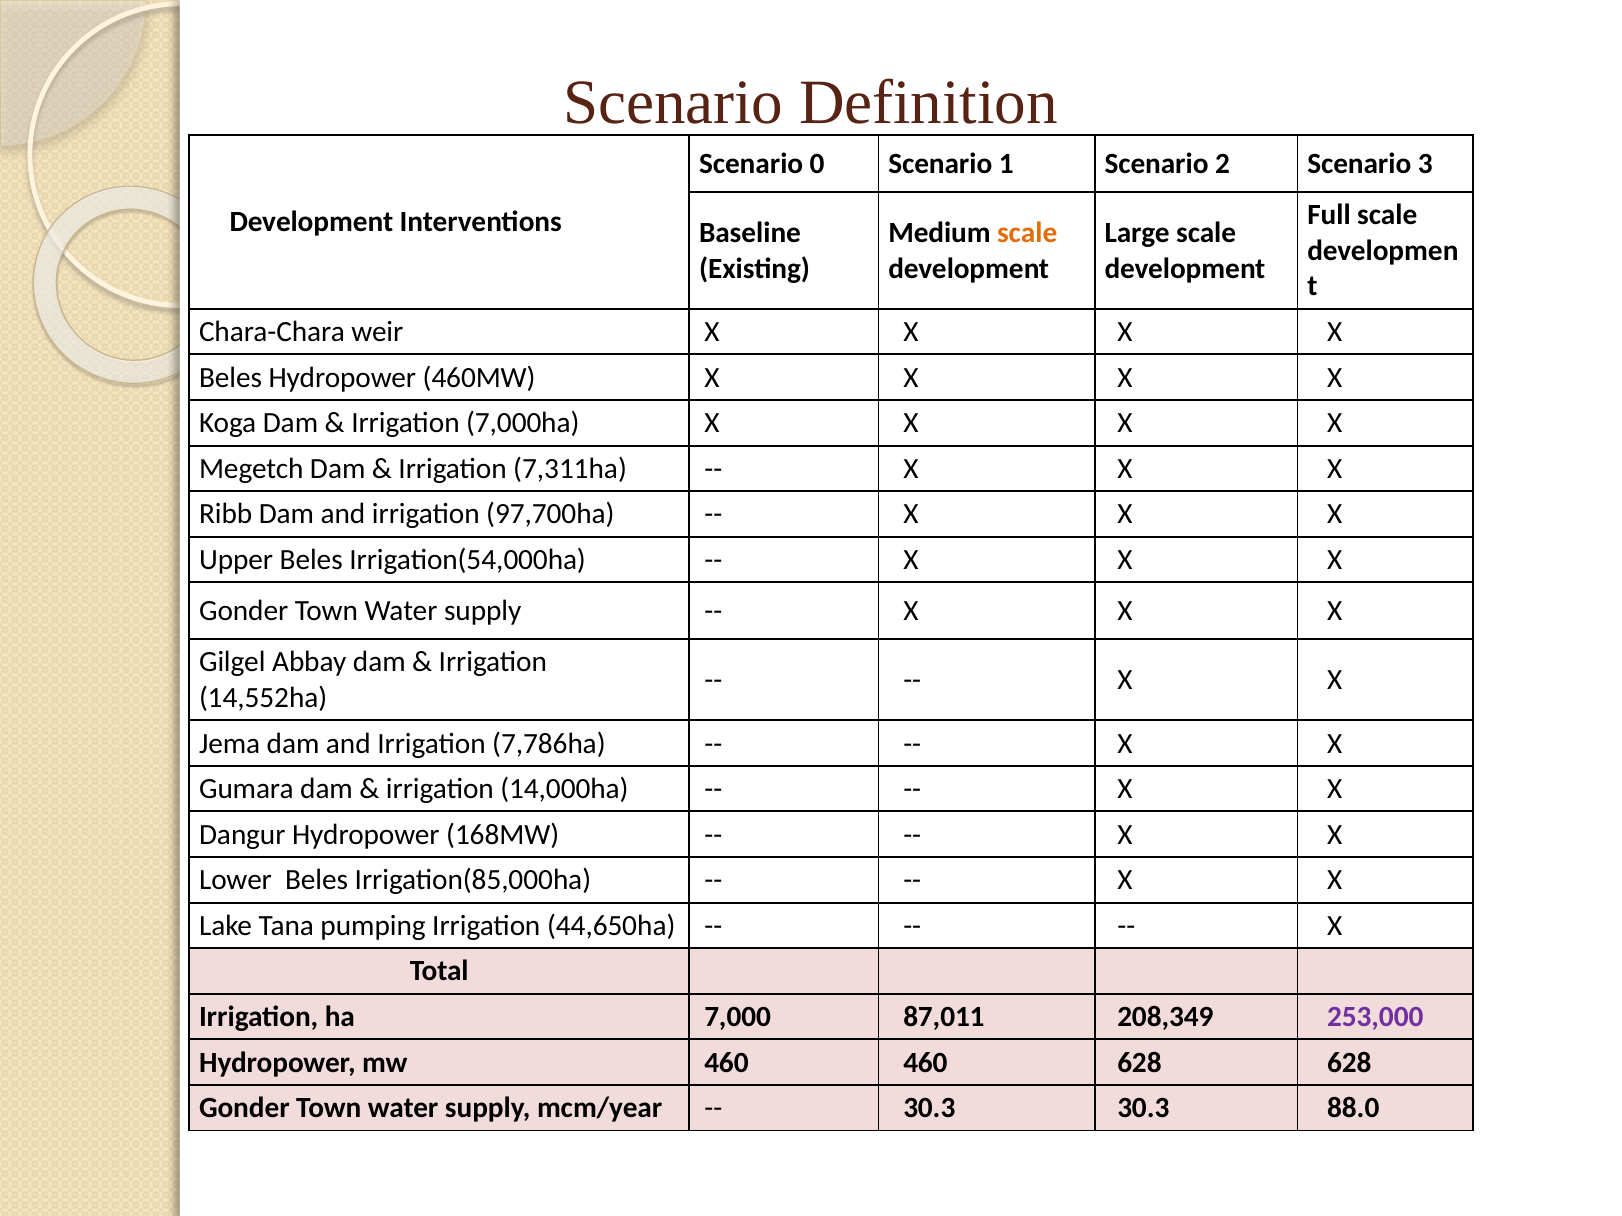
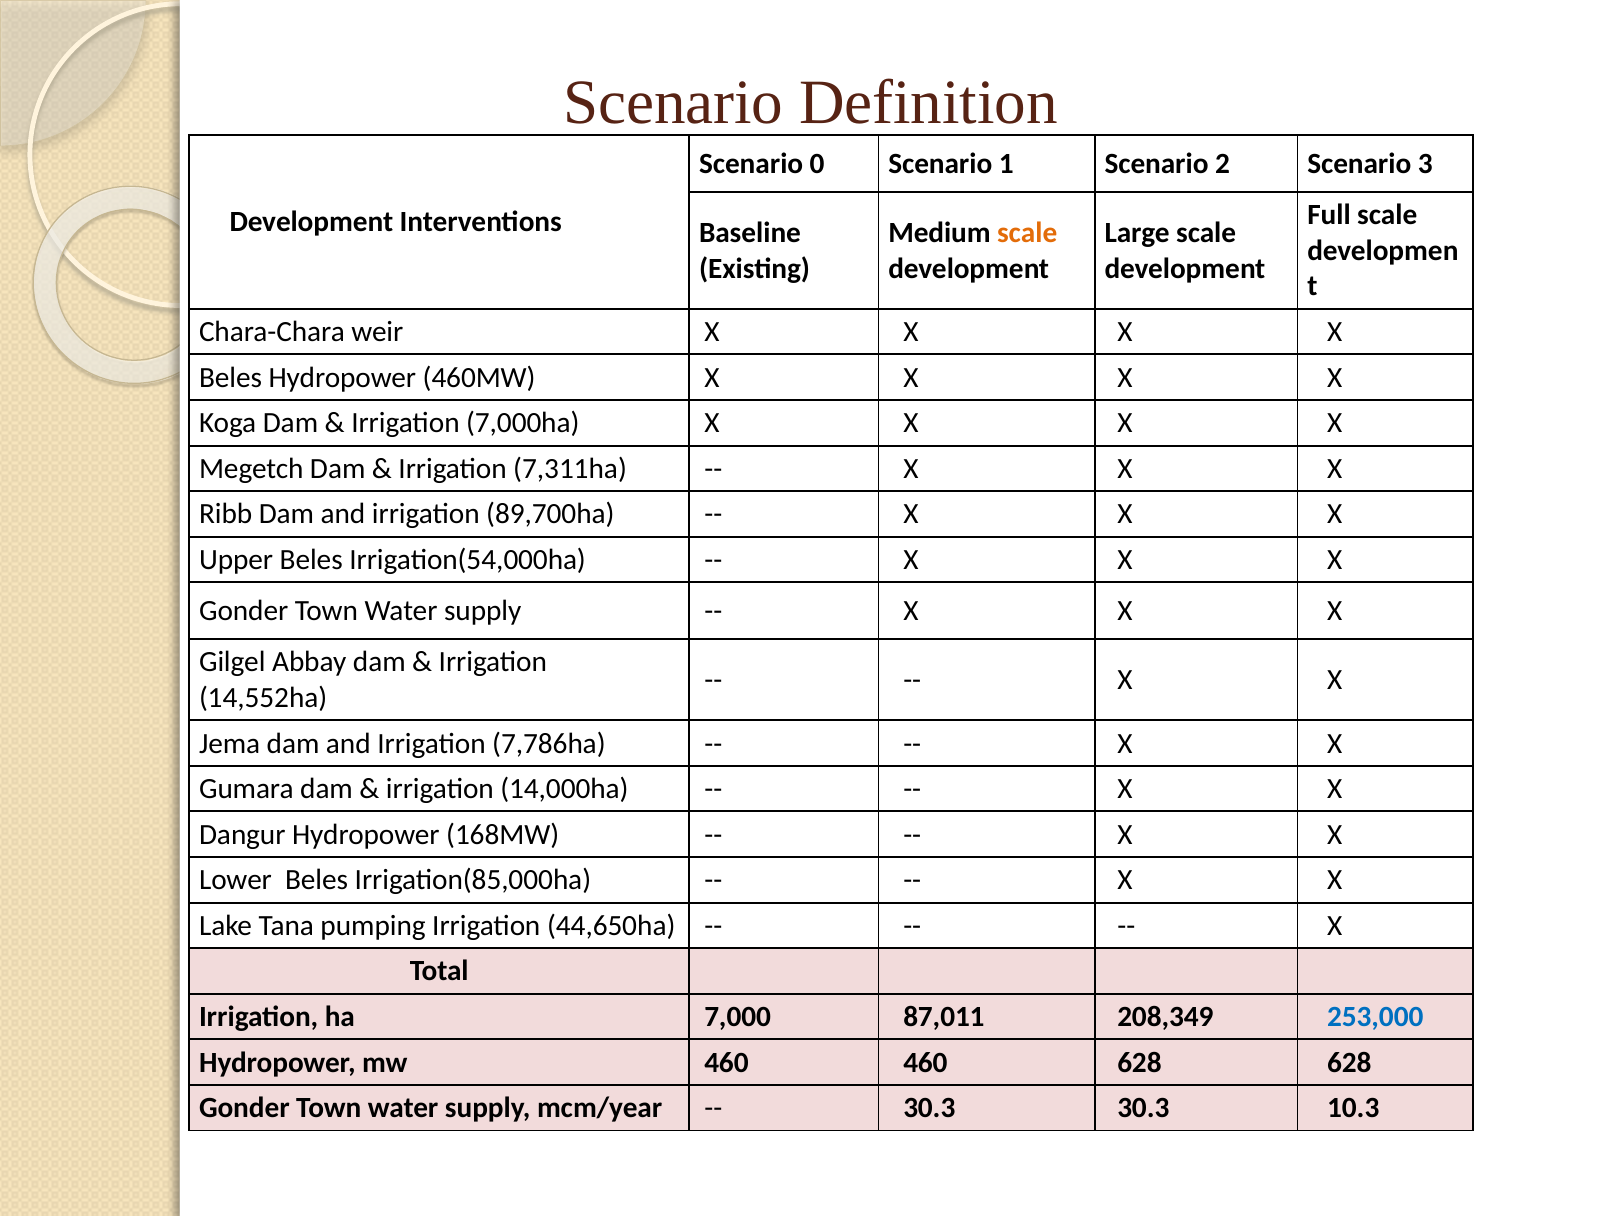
97,700ha: 97,700ha -> 89,700ha (550, 514)
253,000 colour: purple -> blue (1375, 1017)
88.0: 88.0 -> 10.3 (1353, 1108)
